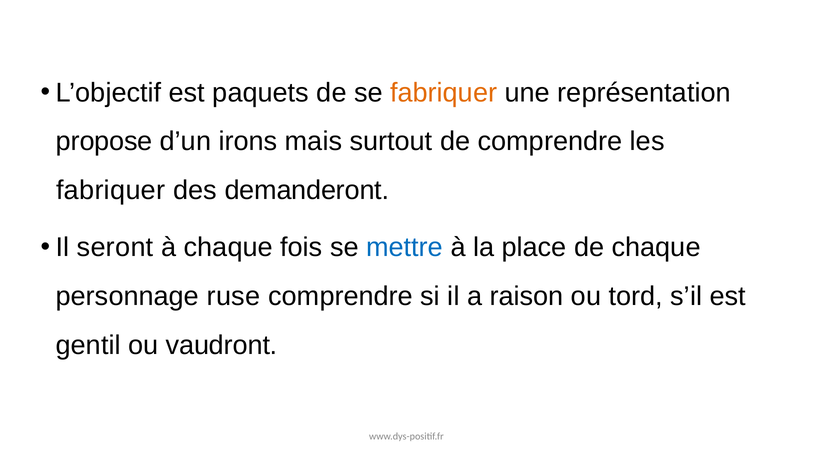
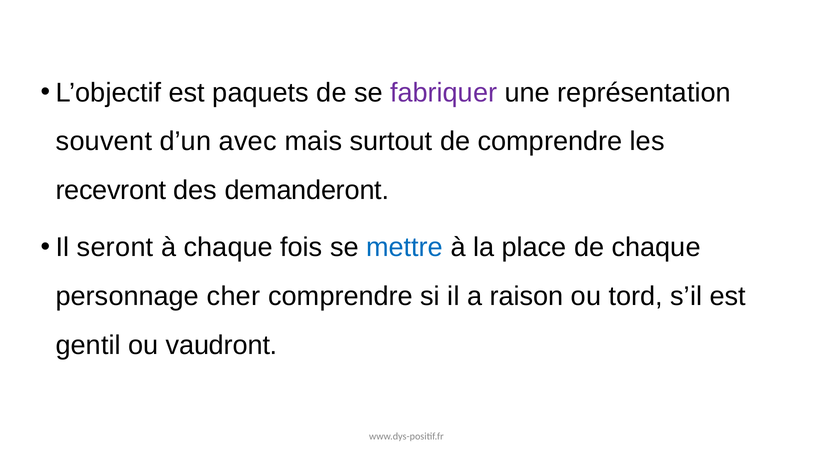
fabriquer colour: orange -> purple (444, 93)
propose: propose -> souvent (104, 142)
irons: irons -> avec (248, 142)
fabriquer: fabriquer -> recevront (111, 190)
ruse: ruse -> cher (234, 297)
